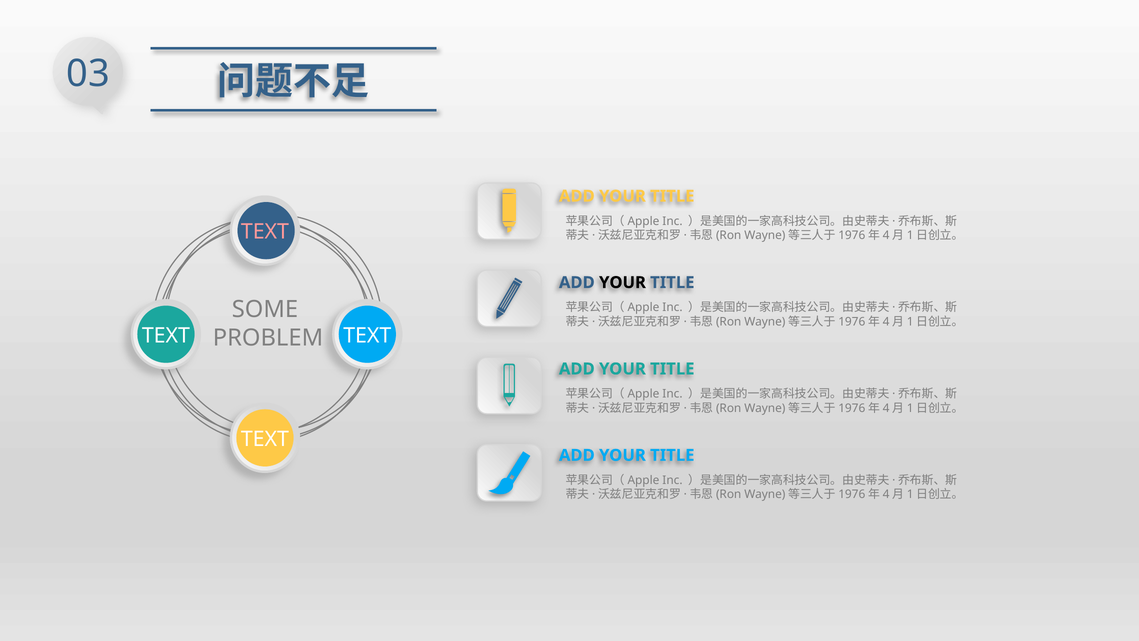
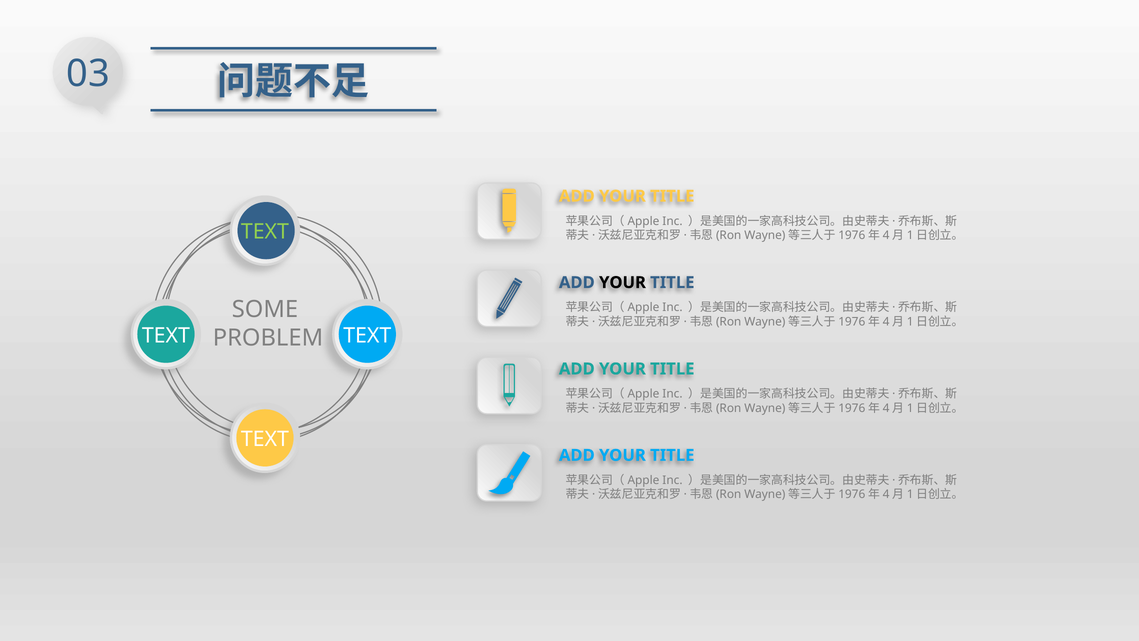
TEXT colour: pink -> light green (265, 232)
